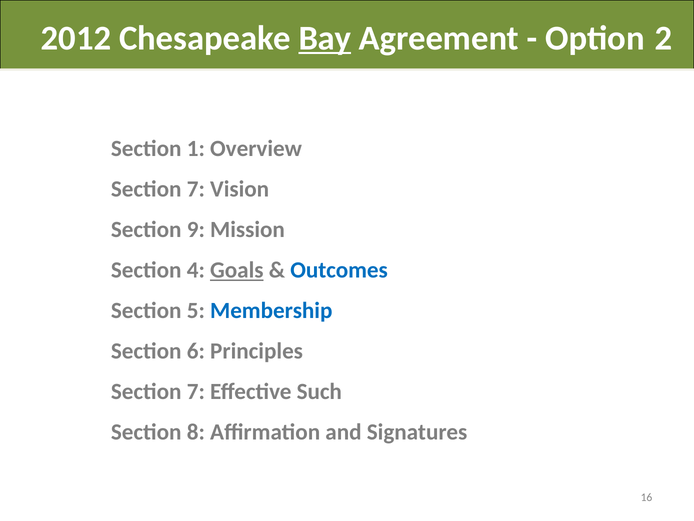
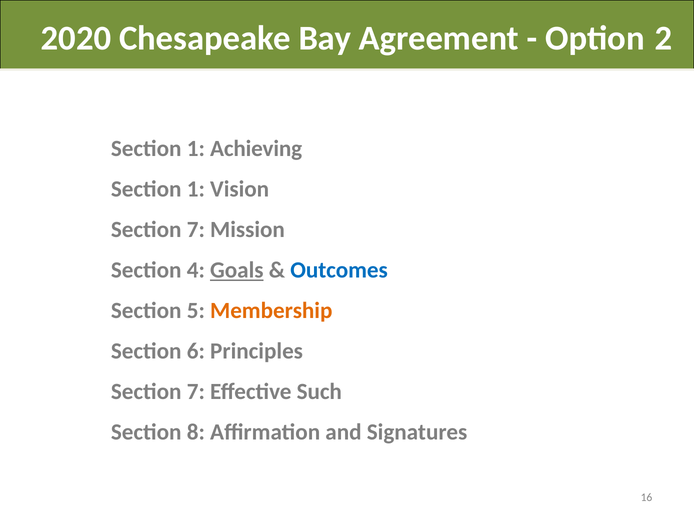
2012: 2012 -> 2020 (76, 38)
Bay underline: present -> none (325, 38)
Overview: Overview -> Achieving (256, 148)
7: 7 -> 1 (196, 189)
9: 9 -> 7 (196, 229)
Membership colour: blue -> orange (271, 310)
